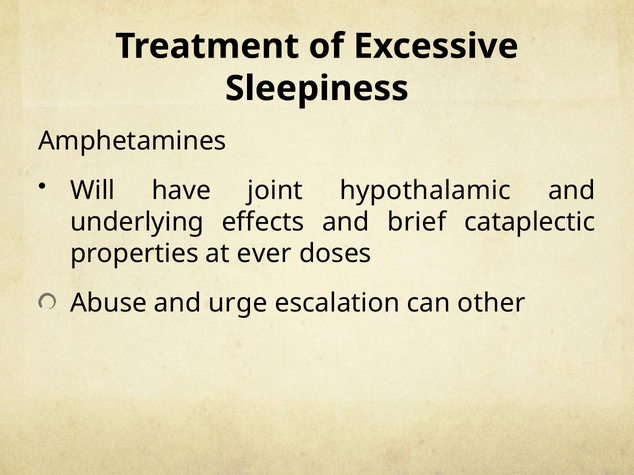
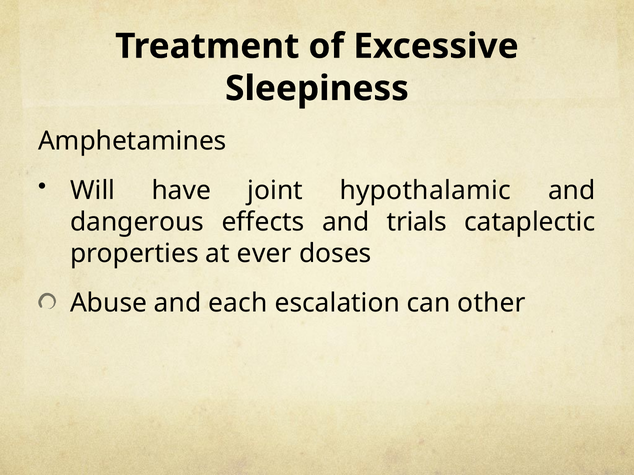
underlying: underlying -> dangerous (137, 222)
brief: brief -> trials (417, 222)
urge: urge -> each (238, 303)
